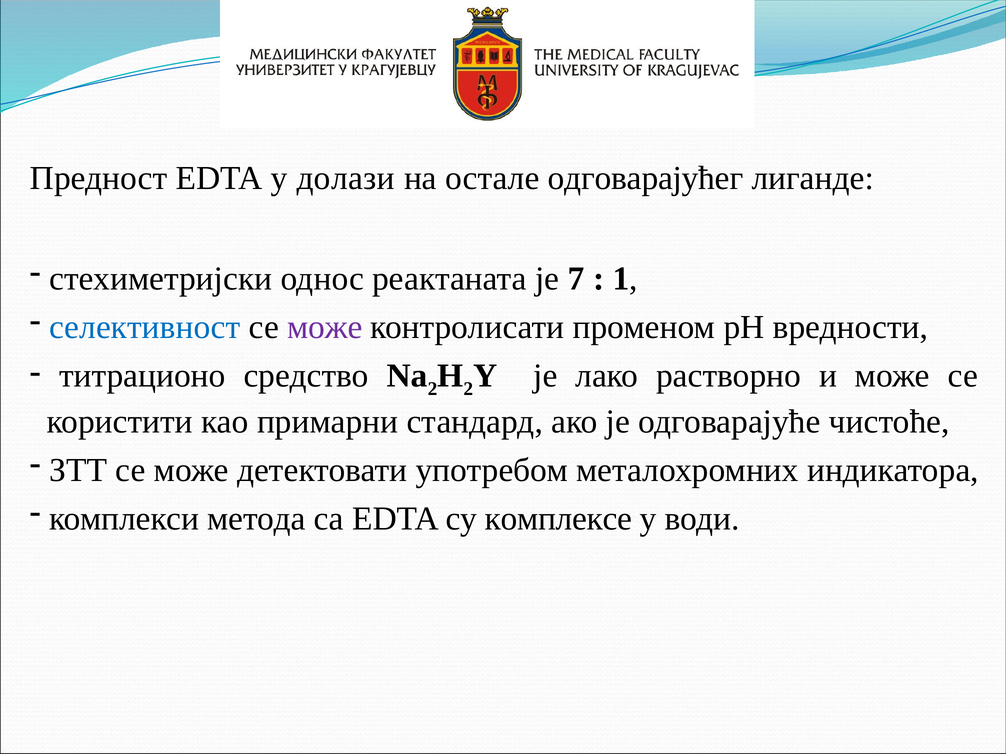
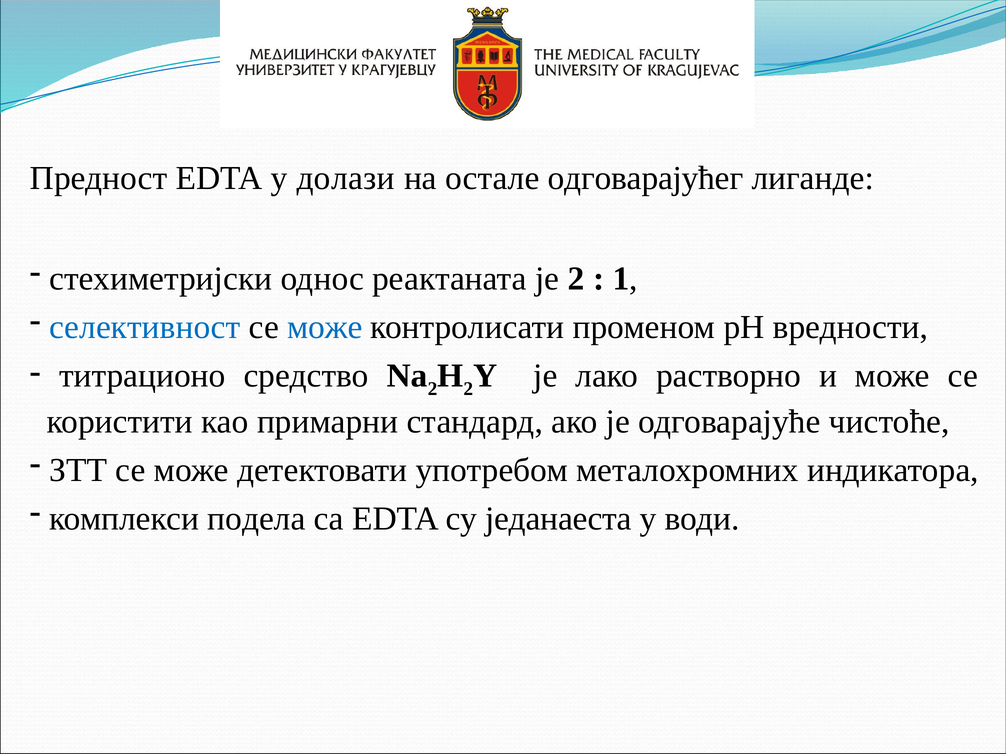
је 7: 7 -> 2 (576, 279)
може colour: purple -> blue (325, 328)
метода: метода -> подела (256, 519)
комплексе: комплексе -> једанаеста (558, 519)
